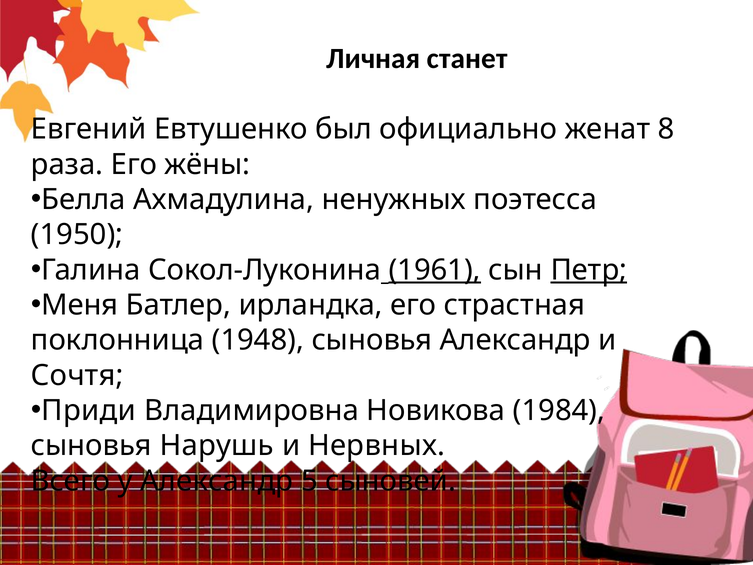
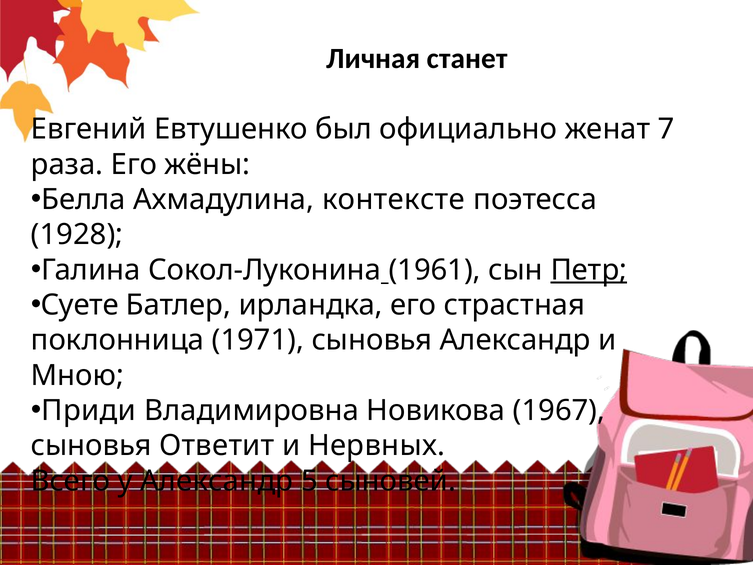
8: 8 -> 7 (666, 129)
ненужных: ненужных -> контексте (394, 200)
1950: 1950 -> 1928 (77, 235)
1961 underline: present -> none (435, 270)
Меня: Меня -> Суете (80, 305)
1948: 1948 -> 1971 (258, 340)
Сочтя: Сочтя -> Мною (77, 375)
1984: 1984 -> 1967 (559, 410)
Нарушь: Нарушь -> Ответит (217, 446)
